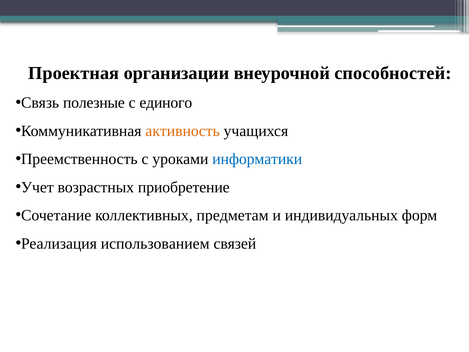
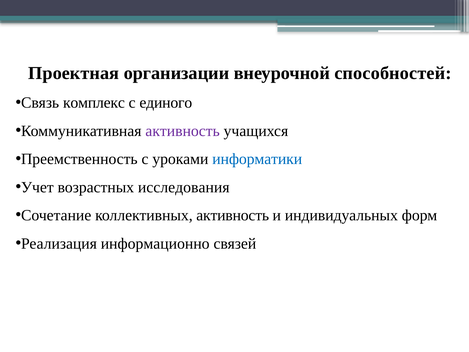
полезные: полезные -> комплекс (94, 103)
активность colour: orange -> purple (183, 131)
приобретение: приобретение -> исследования (184, 187)
коллективных предметам: предметам -> активность (233, 215)
использованием: использованием -> информационно (155, 243)
